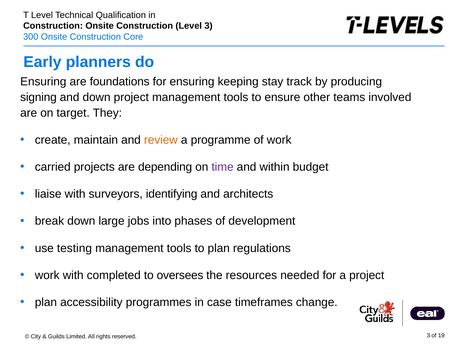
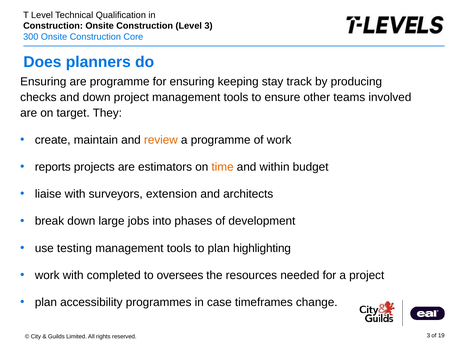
Early: Early -> Does (42, 62)
are foundations: foundations -> programme (120, 82)
signing: signing -> checks (38, 97)
carried: carried -> reports (53, 167)
depending: depending -> estimators (165, 167)
time colour: purple -> orange (223, 167)
identifying: identifying -> extension (172, 194)
regulations: regulations -> highlighting (262, 248)
